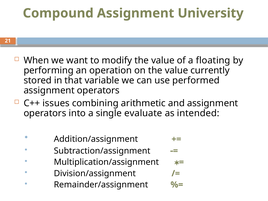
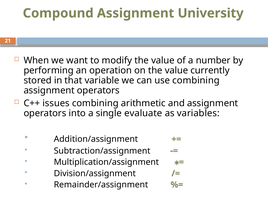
floating: floating -> number (213, 60)
use performed: performed -> combining (196, 80)
intended: intended -> variables (198, 113)
